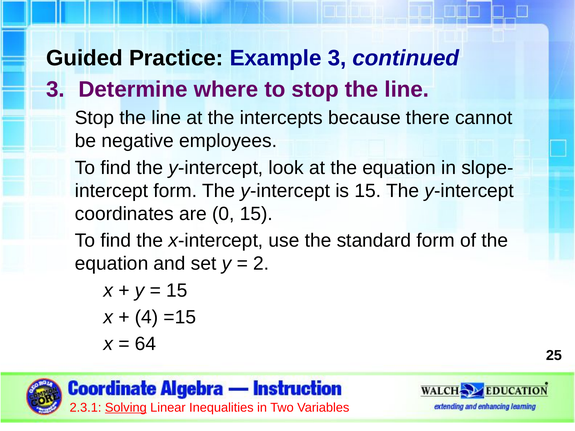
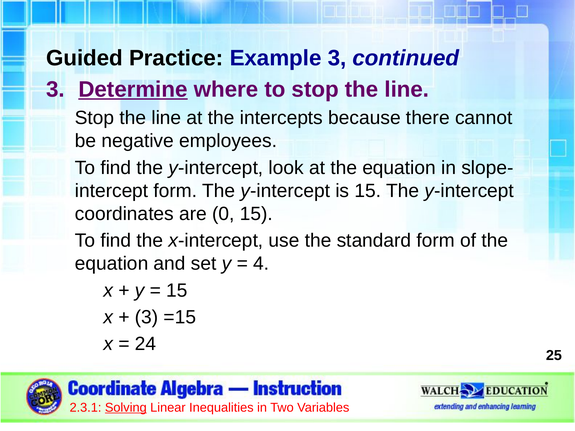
Determine underline: none -> present (133, 90)
2: 2 -> 4 (261, 264)
4: 4 -> 3 (147, 317)
64: 64 -> 24 (146, 344)
